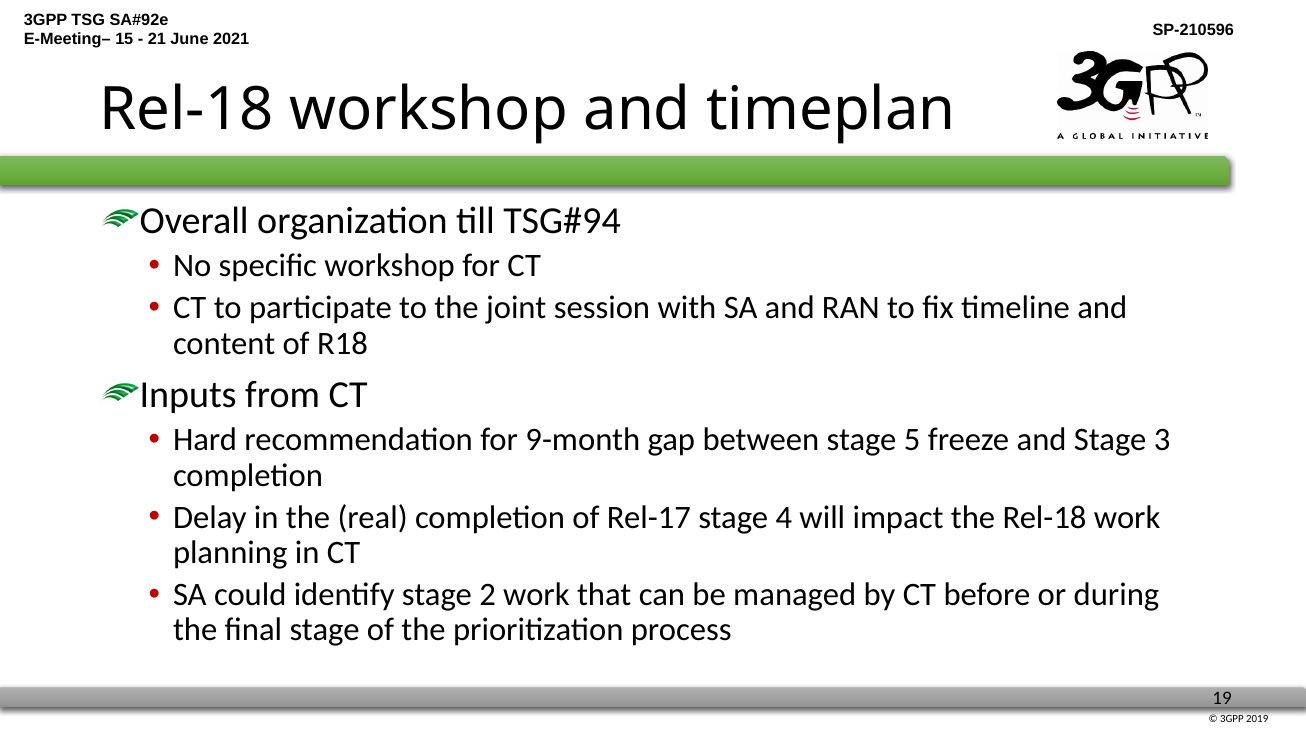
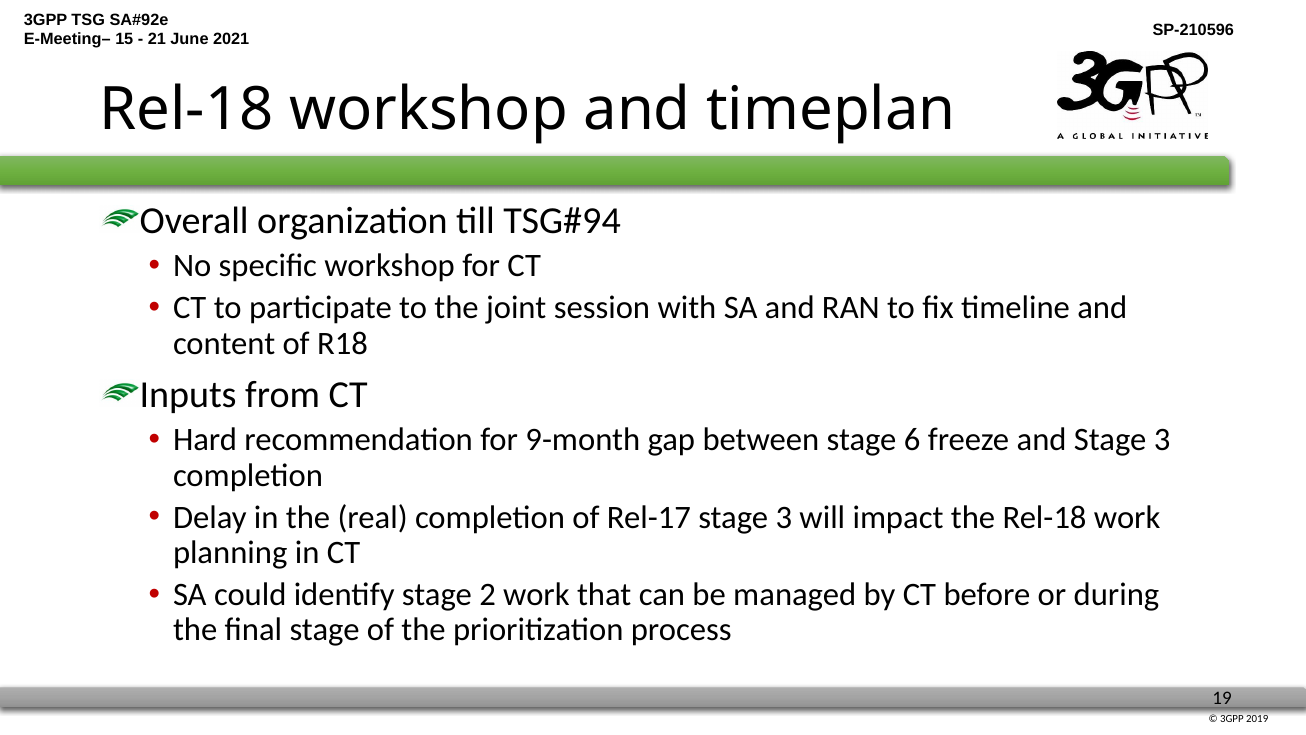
5: 5 -> 6 (912, 440)
Rel-17 stage 4: 4 -> 3 (784, 517)
